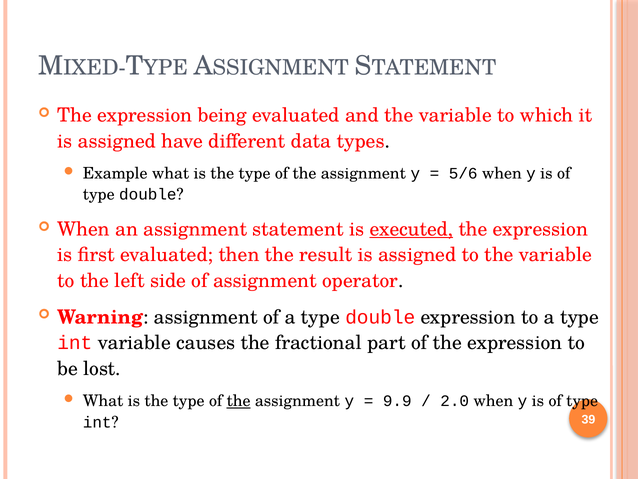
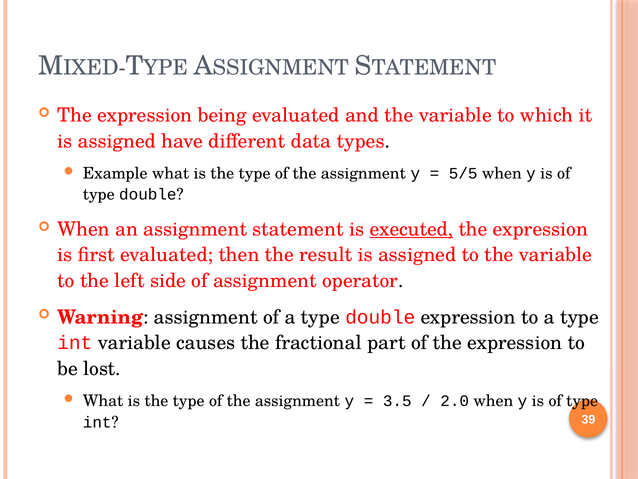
5/6: 5/6 -> 5/5 (463, 173)
the underline: present -> none (239, 401)
9.9: 9.9 -> 3.5 (397, 401)
